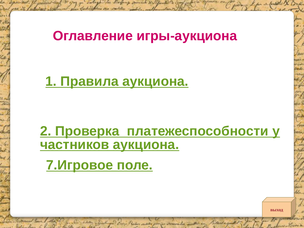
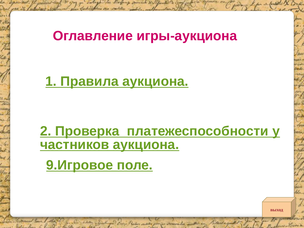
7.Игровое: 7.Игровое -> 9.Игровое (80, 165)
